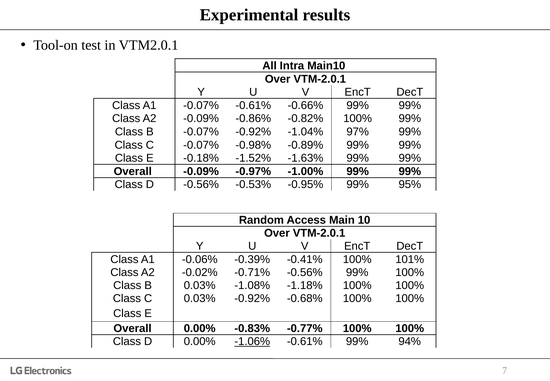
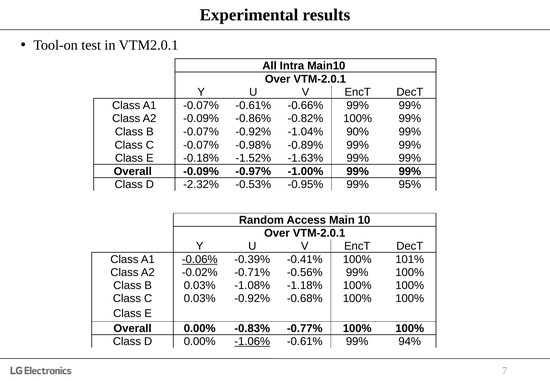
97%: 97% -> 90% (358, 132)
D -0.56%: -0.56% -> -2.32% (201, 184)
-0.06% underline: none -> present (200, 259)
